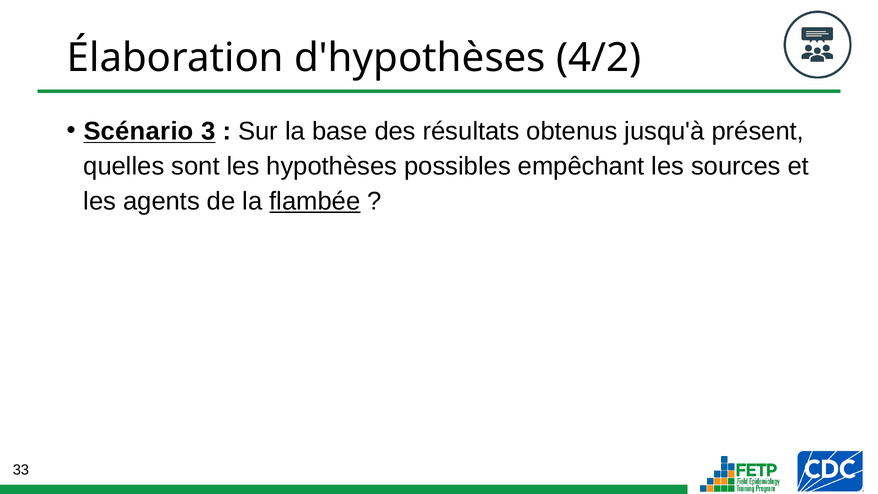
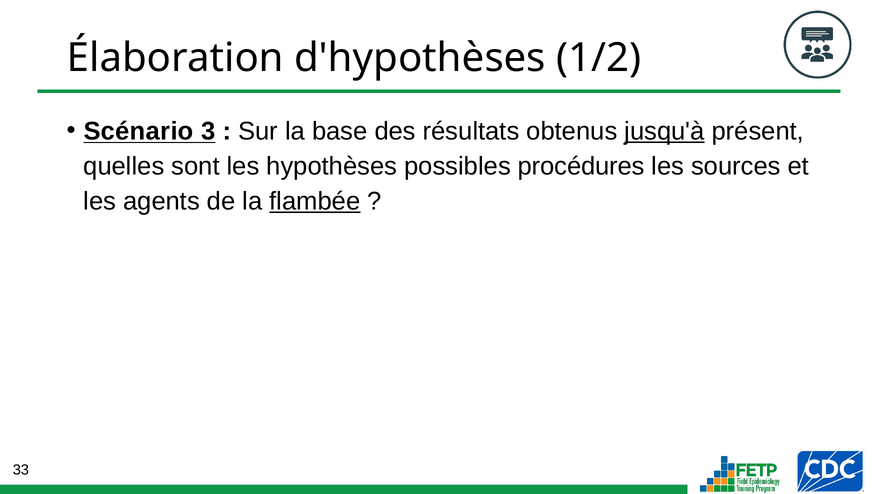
4/2: 4/2 -> 1/2 (599, 58)
jusqu'à underline: none -> present (664, 131)
empêchant: empêchant -> procédures (581, 166)
